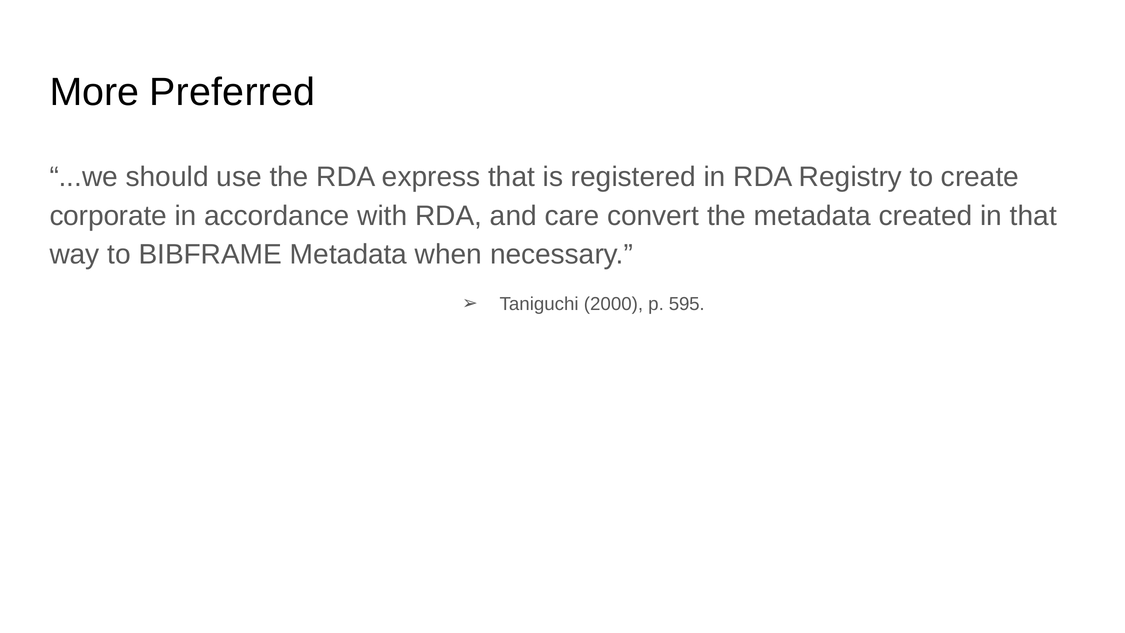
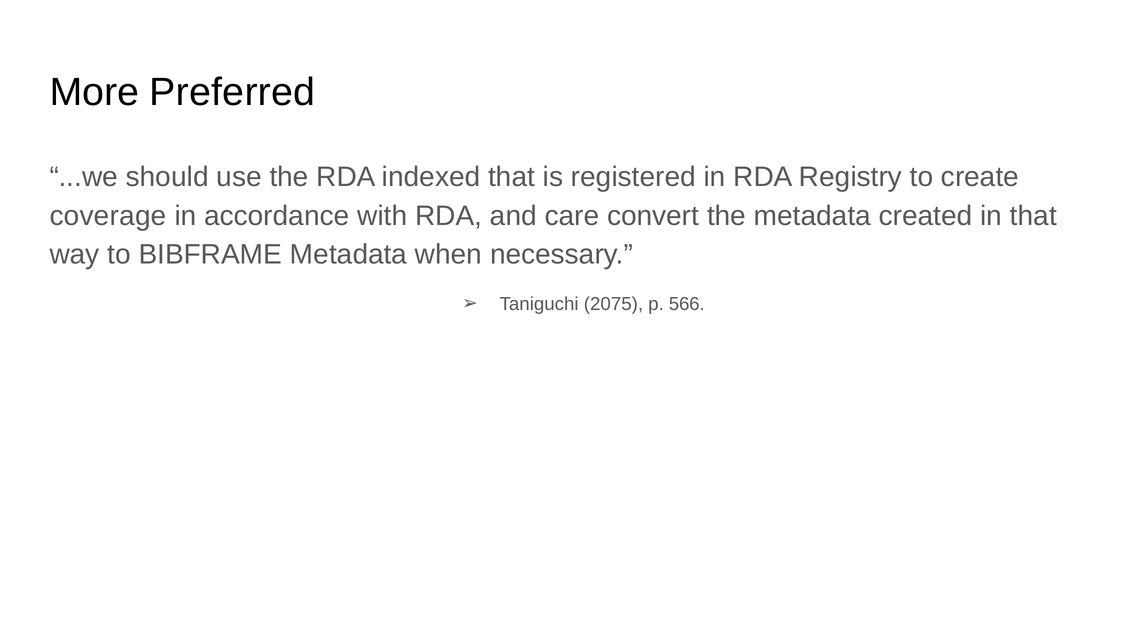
express: express -> indexed (431, 177)
corporate: corporate -> coverage (108, 216)
2000: 2000 -> 2075 (613, 304)
595: 595 -> 566 (687, 304)
